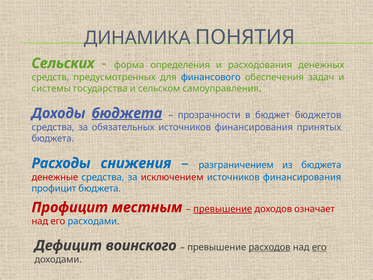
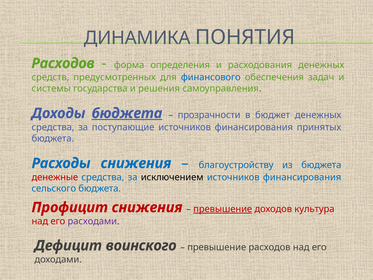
Сельских: Сельских -> Расходов (63, 63)
сельском: сельском -> решения (159, 88)
бюджет бюджетов: бюджетов -> денежных (318, 115)
обязательных: обязательных -> поступающие (123, 127)
разграничением: разграничением -> благоустройству (236, 165)
исключением colour: red -> black (172, 177)
профицит: профицит -> сельского (54, 188)
Профицит местным: местным -> снижения (147, 207)
означает: означает -> культура (314, 209)
расходами colour: blue -> purple (94, 221)
расходов underline: present -> none (270, 247)
его underline: present -> none (319, 247)
